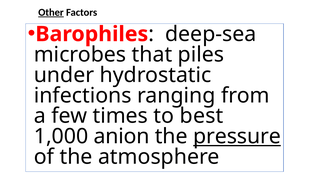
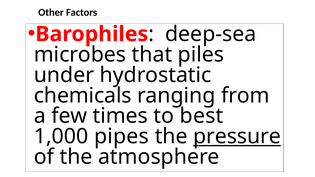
Other underline: present -> none (51, 12)
infections: infections -> chemicals (83, 96)
anion: anion -> pipes (121, 137)
